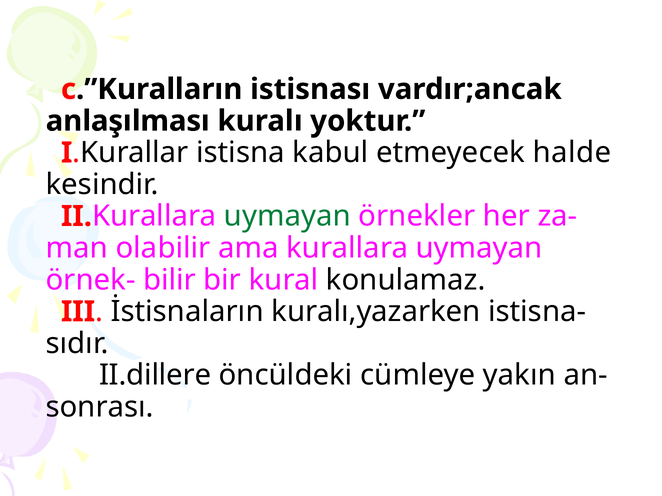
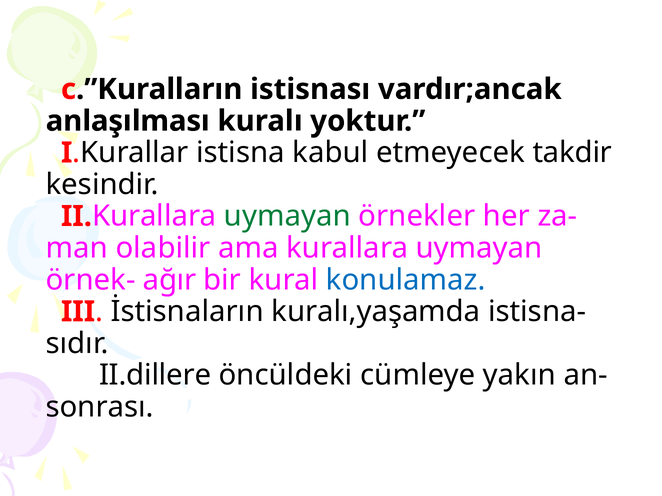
halde: halde -> takdir (572, 153)
bilir: bilir -> ağır (170, 280)
konulamaz colour: black -> blue (406, 280)
kuralı,yazarken: kuralı,yazarken -> kuralı,yaşamda (376, 312)
